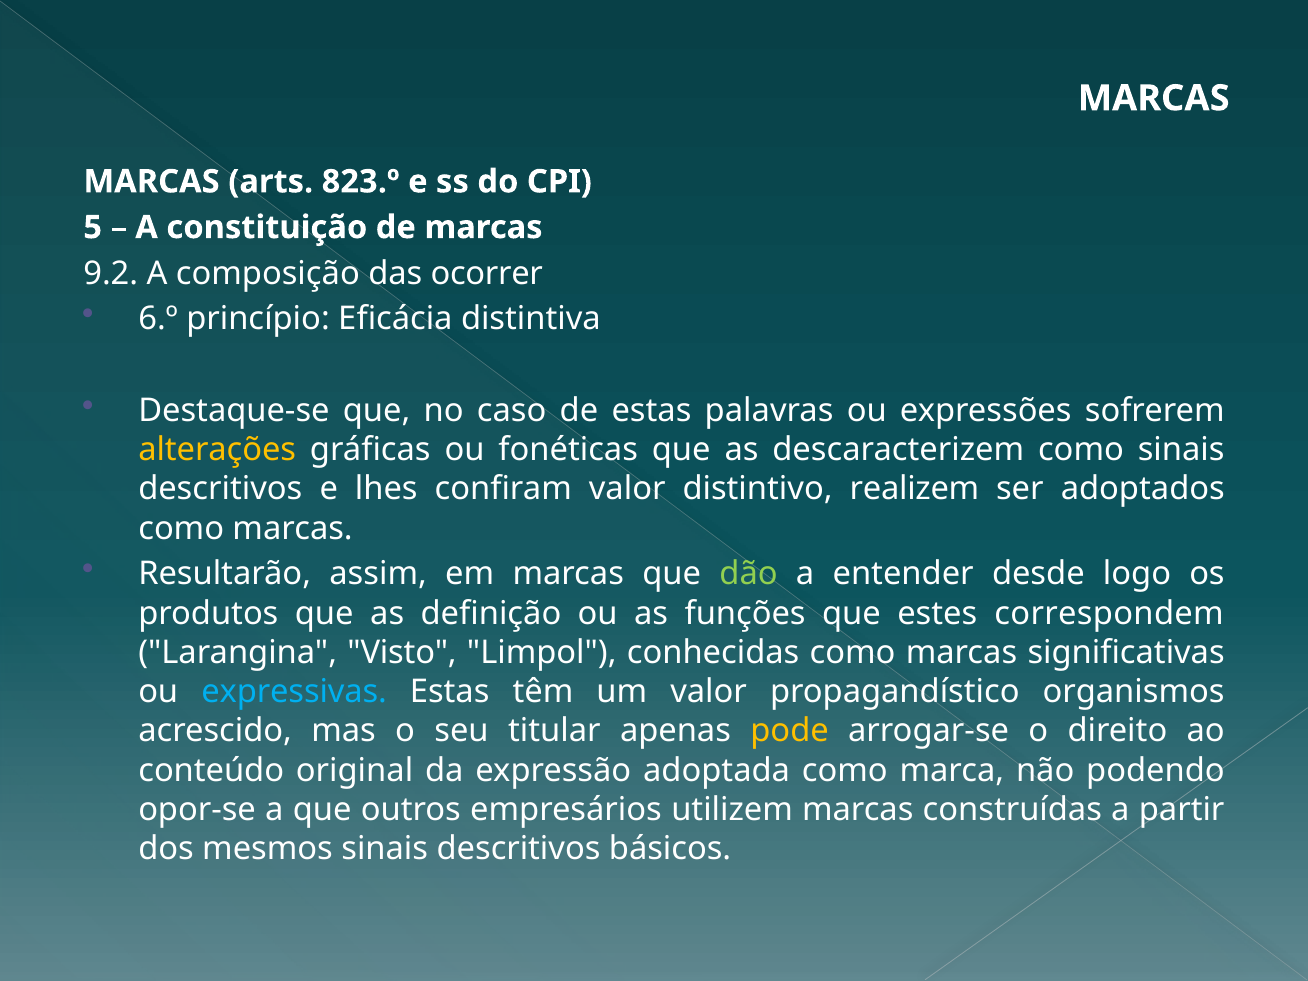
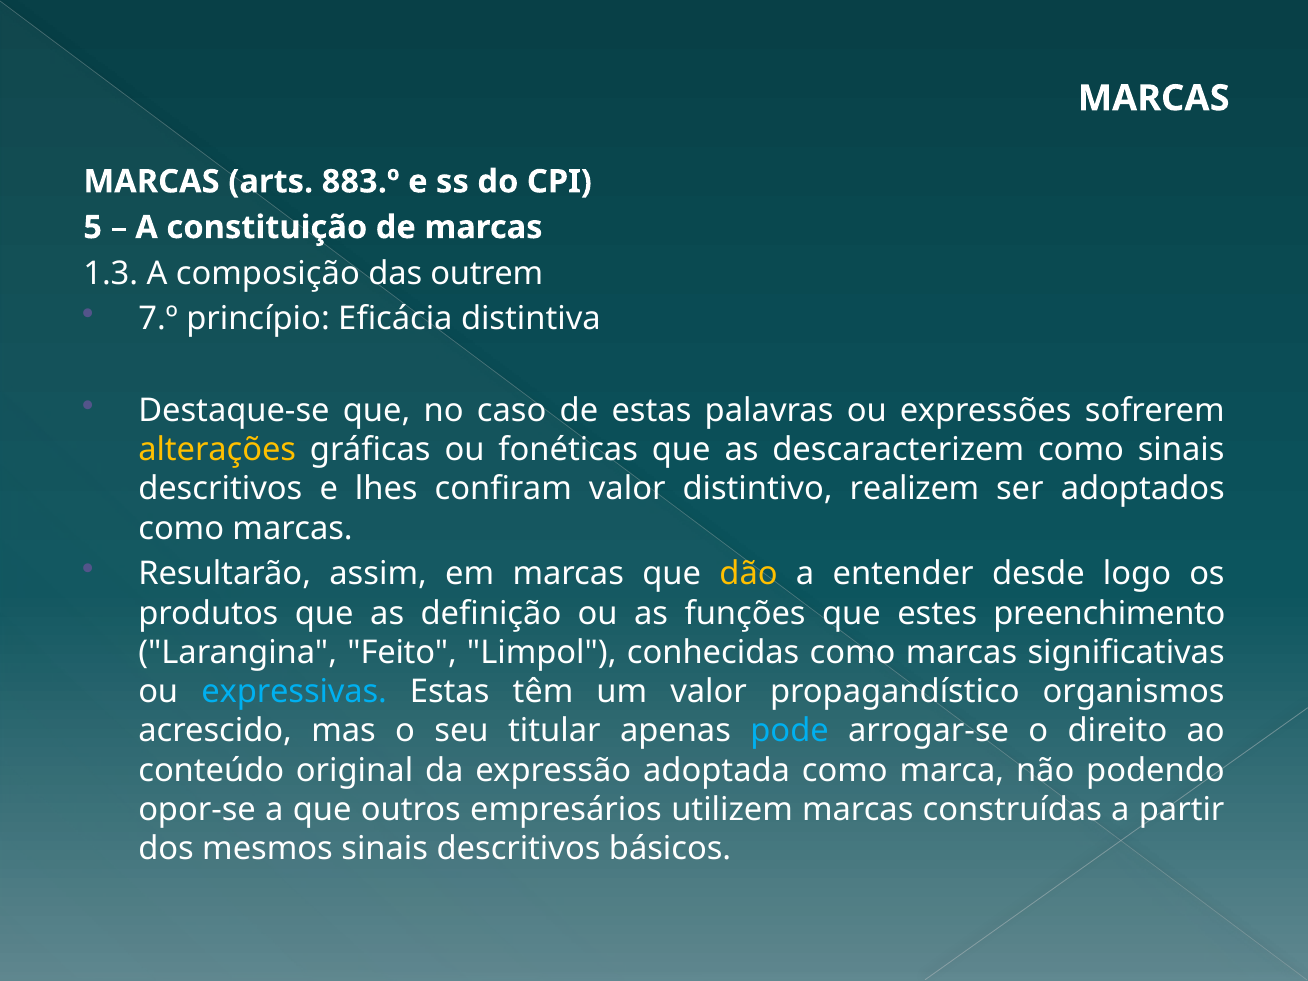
823.º: 823.º -> 883.º (361, 182)
9.2: 9.2 -> 1.3 (111, 273)
ocorrer: ocorrer -> outrem (487, 273)
6.º: 6.º -> 7.º (158, 319)
dão colour: light green -> yellow (749, 574)
correspondem: correspondem -> preenchimento (1109, 613)
Visto: Visto -> Feito (402, 653)
pode colour: yellow -> light blue (790, 731)
